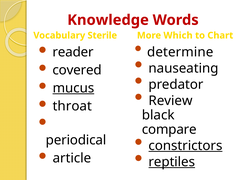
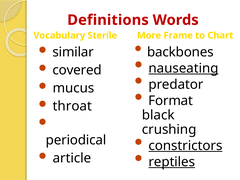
Knowledge: Knowledge -> Definitions (108, 20)
Which: Which -> Frame (178, 35)
determine: determine -> backbones (180, 52)
reader: reader -> similar (73, 52)
nauseating underline: none -> present (183, 68)
mucus underline: present -> none (73, 88)
Review: Review -> Format (171, 101)
compare: compare -> crushing (169, 129)
